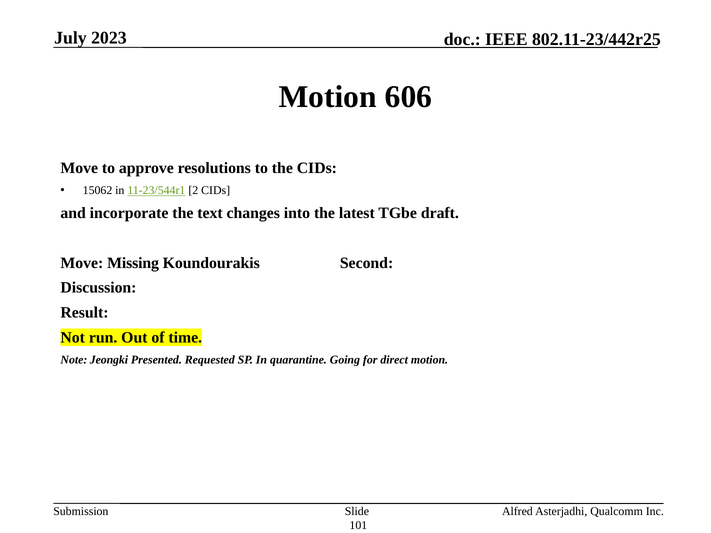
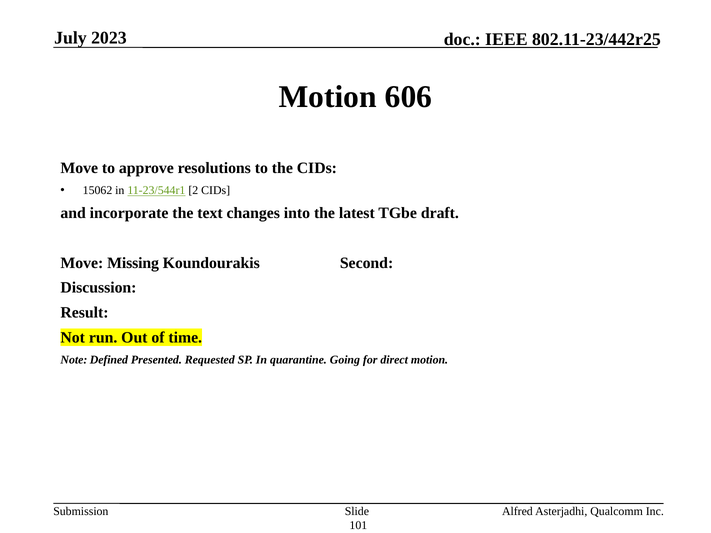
Jeongki: Jeongki -> Defined (109, 360)
